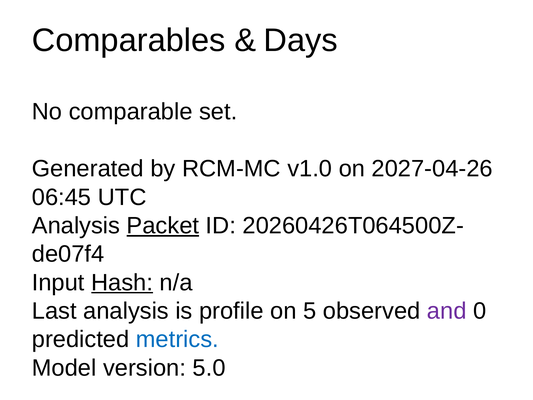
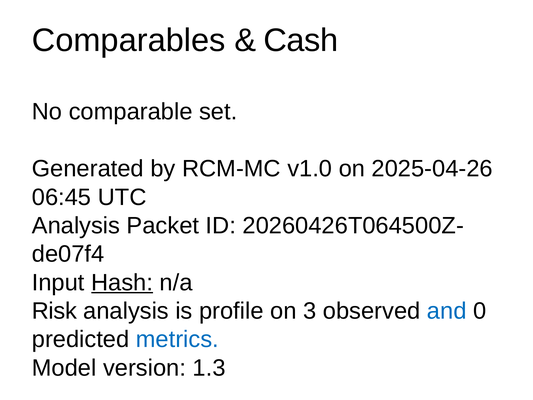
Days: Days -> Cash (301, 40)
2027-04-26: 2027-04-26 -> 2025-04-26 (432, 169)
Packet underline: present -> none (163, 226)
Last: Last -> Risk (54, 311)
5: 5 -> 3 (310, 311)
and colour: purple -> blue (447, 311)
5.0: 5.0 -> 1.3 (209, 368)
